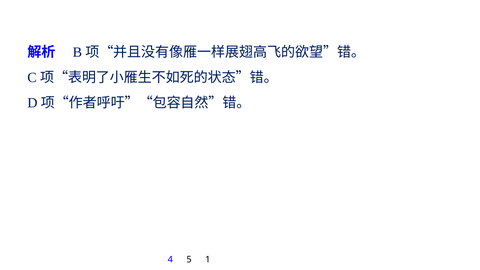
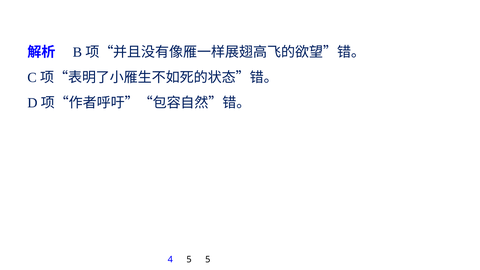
5 1: 1 -> 5 (208, 260)
